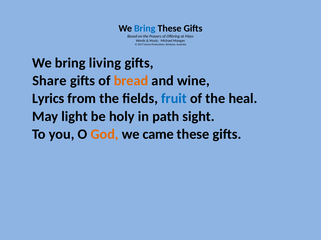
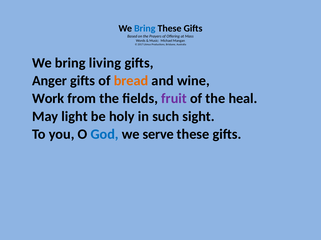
Share: Share -> Anger (50, 81)
Lyrics: Lyrics -> Work (48, 99)
fruit colour: blue -> purple (174, 99)
path: path -> such (166, 117)
God colour: orange -> blue (105, 135)
came: came -> serve (158, 135)
